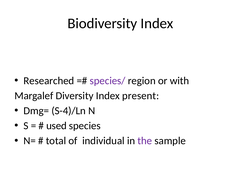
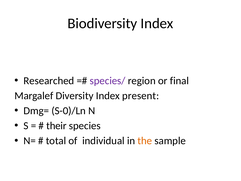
with: with -> final (179, 81)
S-4)/Ln: S-4)/Ln -> S-0)/Ln (69, 111)
used: used -> their (56, 126)
the colour: purple -> orange (145, 141)
